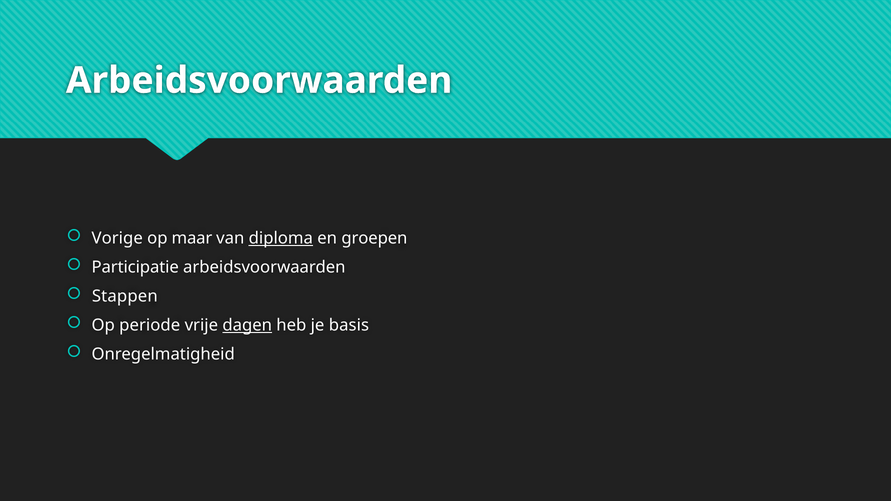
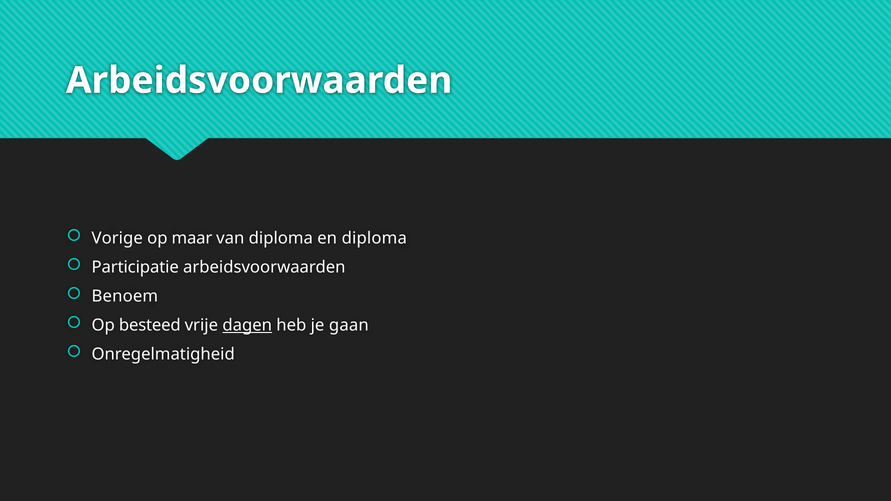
diploma underline: present -> none (281, 239)
en groepen: groepen -> diploma (374, 239)
Stappen: Stappen -> Benoem (125, 296)
periode: periode -> besteed (150, 325)
basis: basis -> gaan (349, 325)
